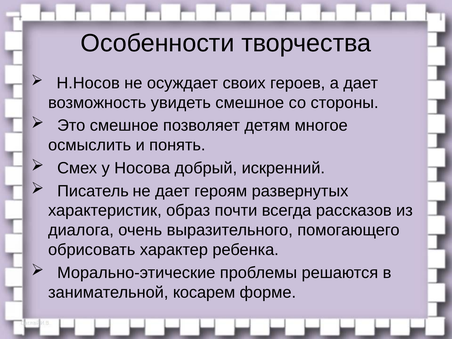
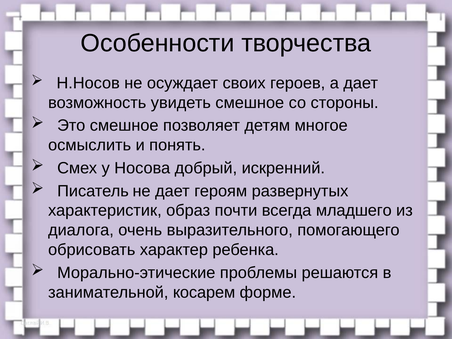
рассказов: рассказов -> младшего (354, 211)
